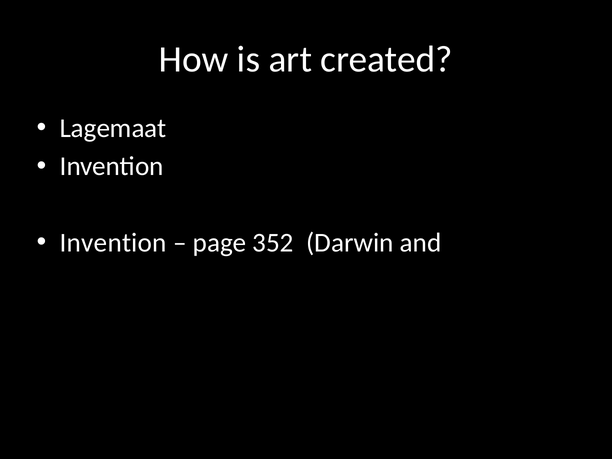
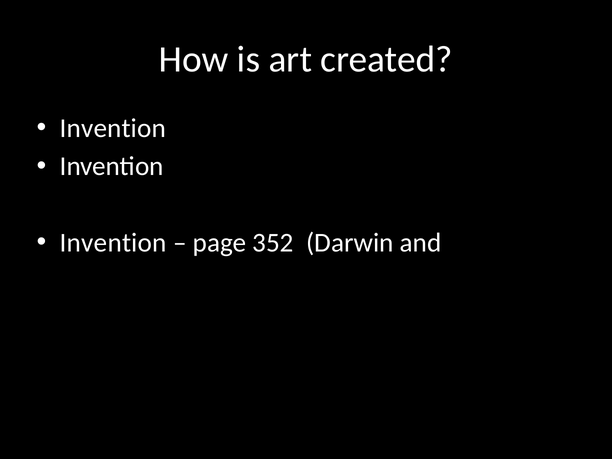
Lagemaat: Lagemaat -> Invention (113, 128)
